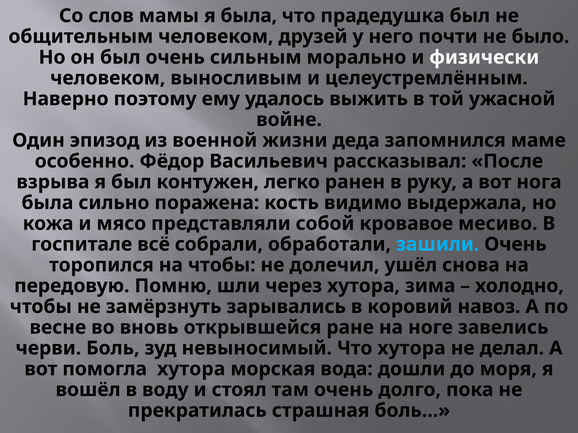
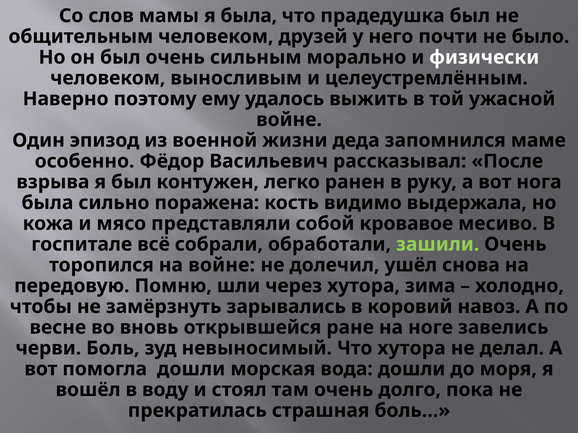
зашили colour: light blue -> light green (438, 245)
на чтобы: чтобы -> войне (222, 265)
помогла хутора: хутора -> дошли (191, 369)
